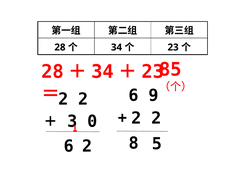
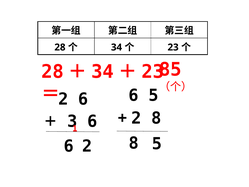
6 9: 9 -> 5 (154, 95)
2: 2 -> 6 (83, 99)
0: 0 -> 6 (92, 121)
2: 2 -> 8 (156, 118)
